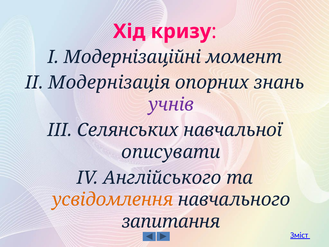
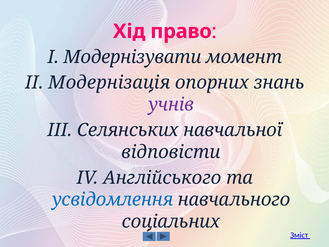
кризу: кризу -> право (181, 31)
Модернізаційні: Модернізаційні -> Модернізувати (132, 57)
описувати: описувати -> відповісти (171, 152)
усвідомлення colour: orange -> blue (113, 199)
запитання: запитання -> соціальних (171, 221)
